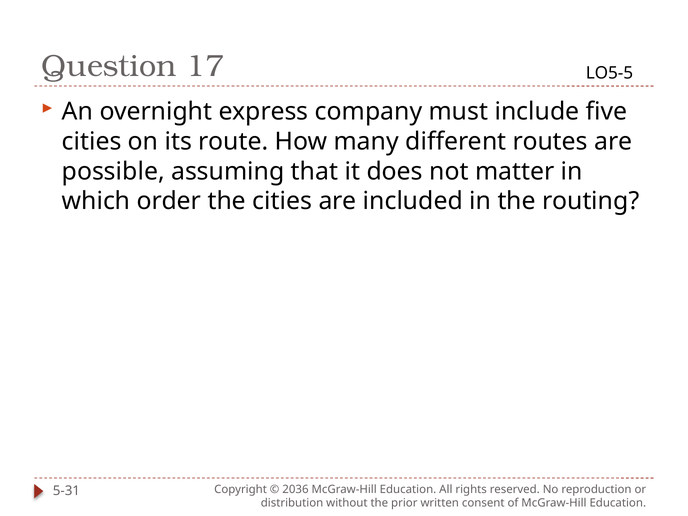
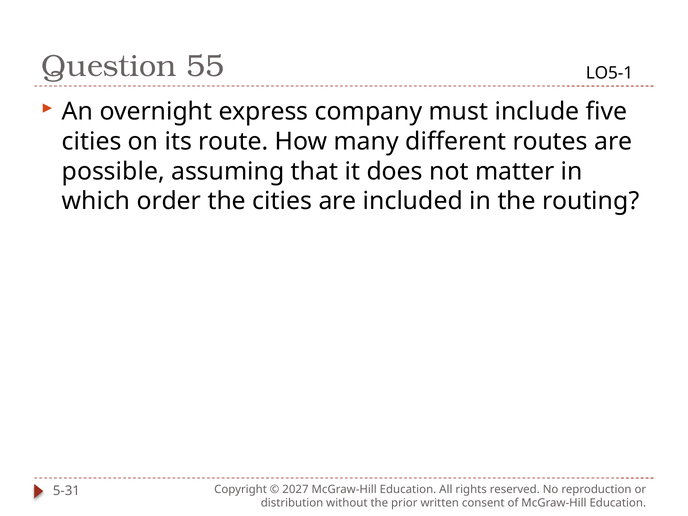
17: 17 -> 55 (205, 66)
LO5-5: LO5-5 -> LO5-1 (609, 73)
2036: 2036 -> 2027 (295, 489)
